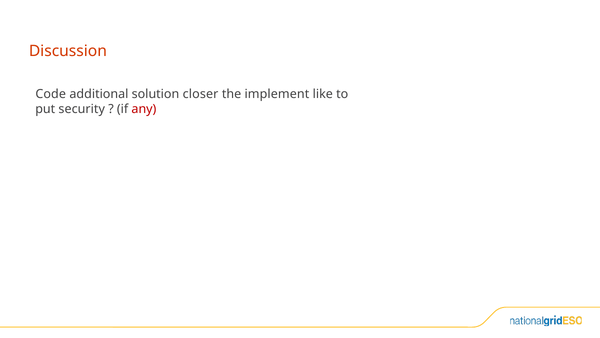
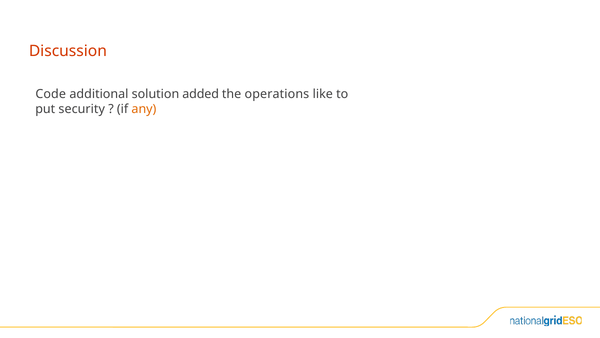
closer: closer -> added (201, 94)
implement: implement -> operations (277, 94)
any colour: red -> orange (144, 109)
